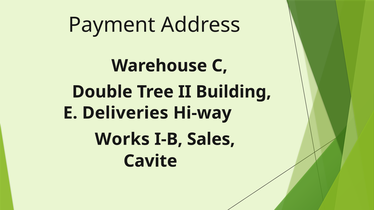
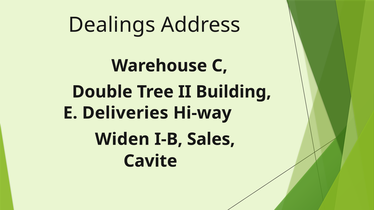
Payment: Payment -> Dealings (112, 25)
Works: Works -> Widen (122, 139)
